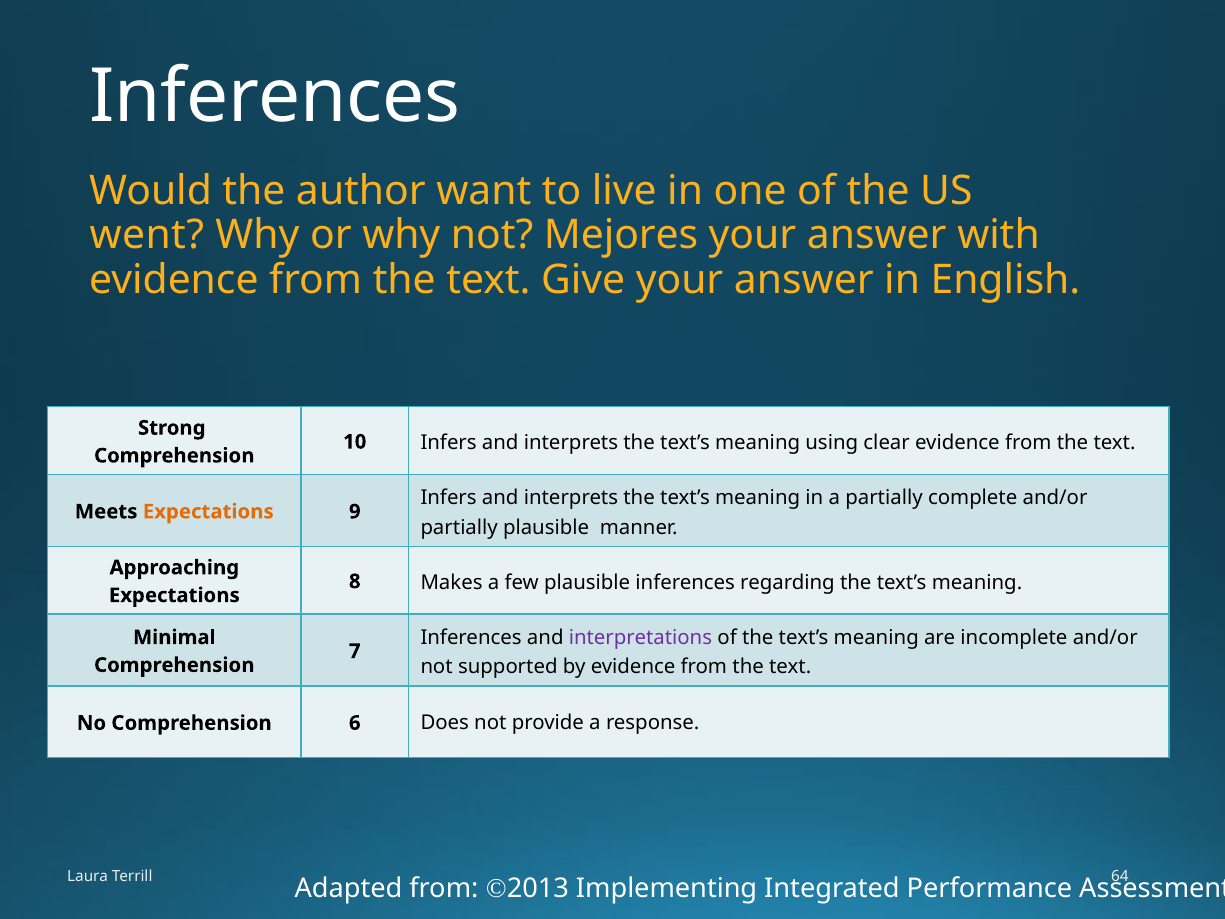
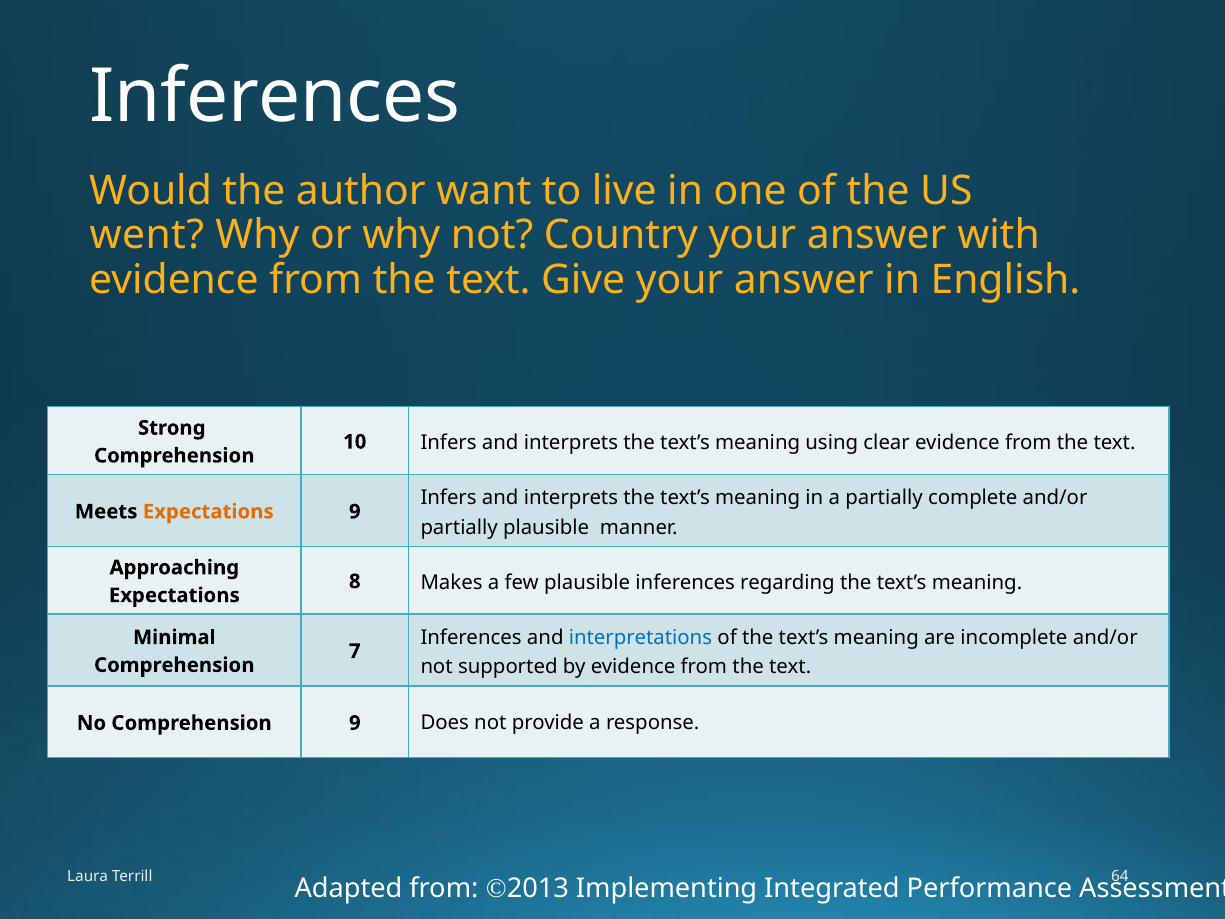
Mejores: Mejores -> Country (621, 235)
interpretations colour: purple -> blue (640, 637)
Comprehension 6: 6 -> 9 (355, 723)
